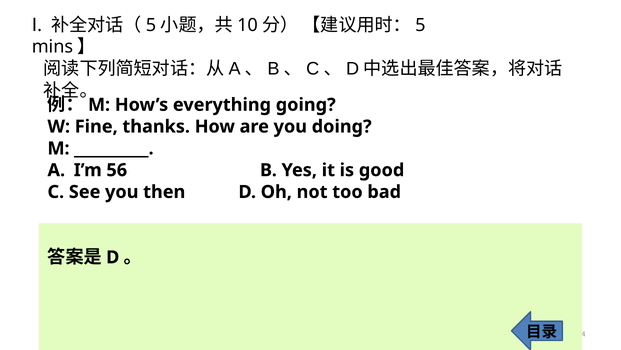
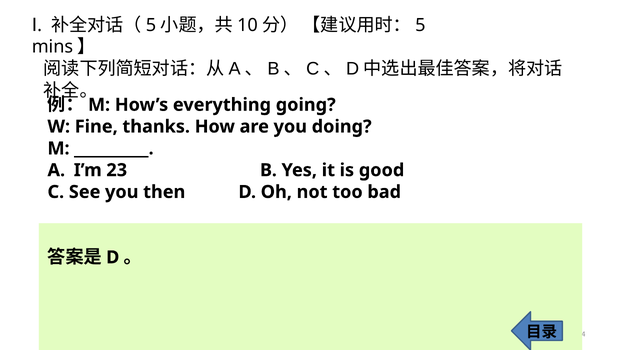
56: 56 -> 23 (117, 170)
